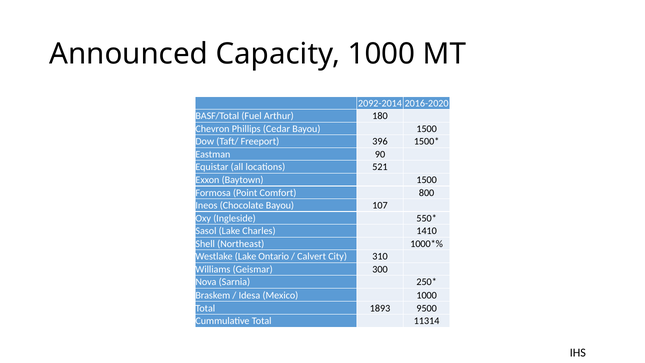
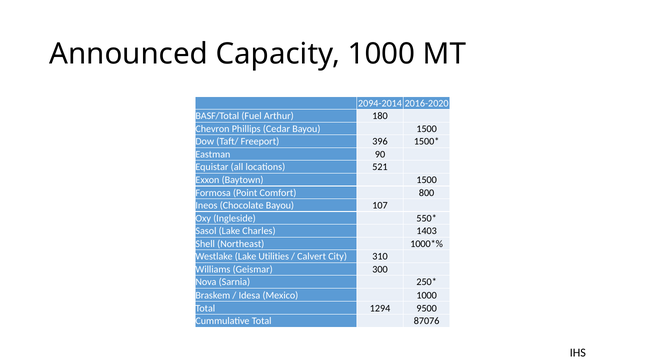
2092-2014: 2092-2014 -> 2094-2014 (380, 103)
1410: 1410 -> 1403 (427, 231)
Ontario: Ontario -> Utilities (274, 256)
1893: 1893 -> 1294 (380, 308)
11314: 11314 -> 87076 (427, 321)
